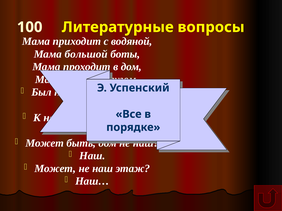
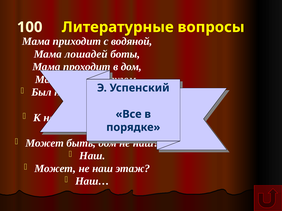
большой: большой -> лошадей (86, 54)
